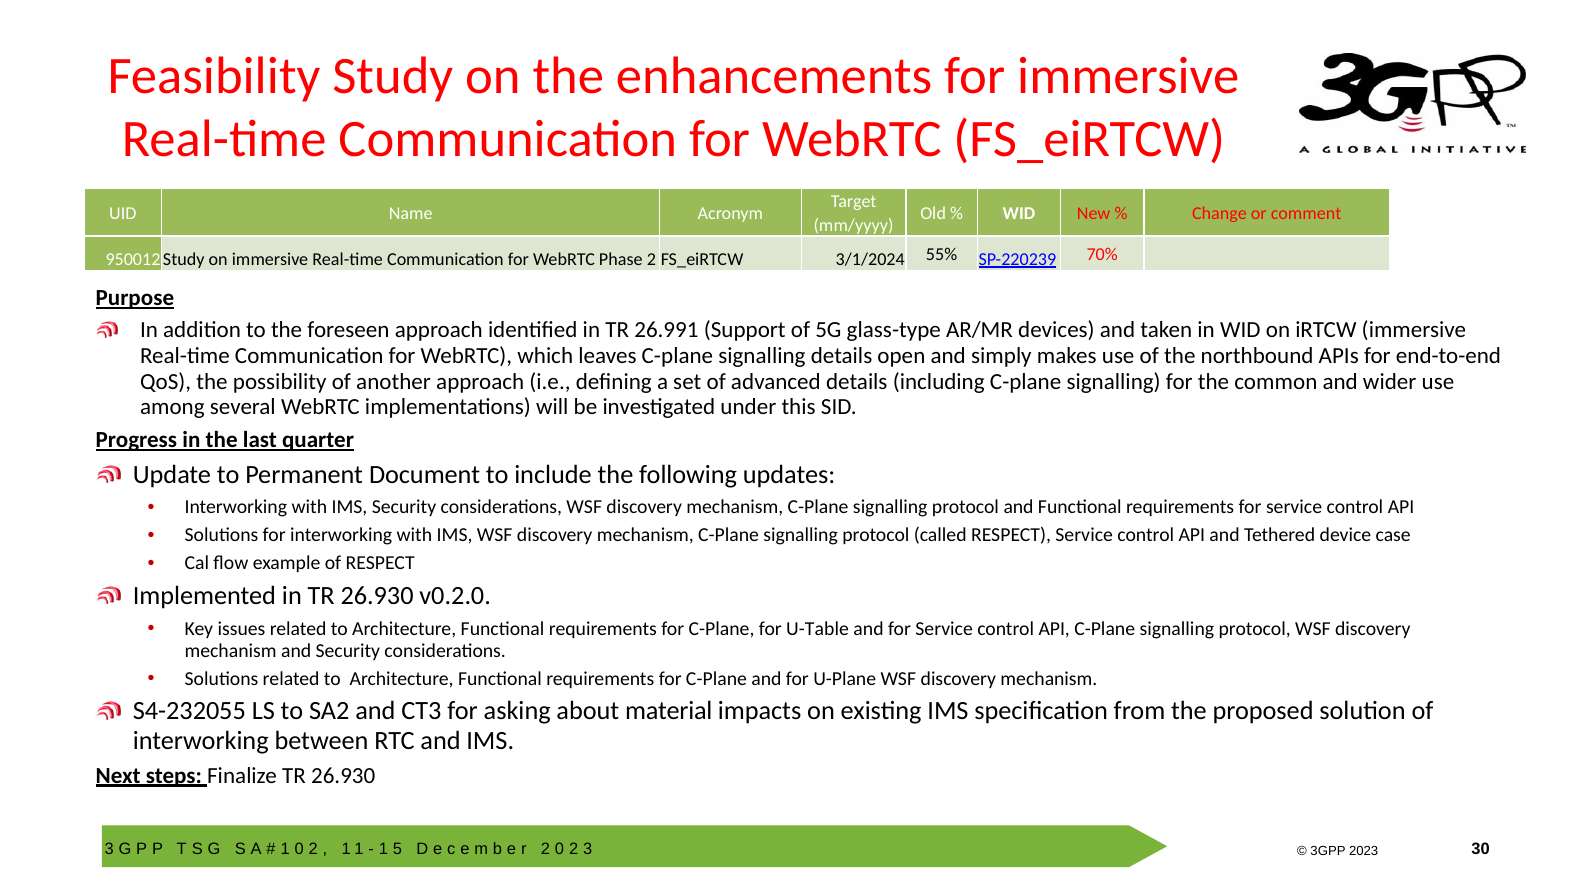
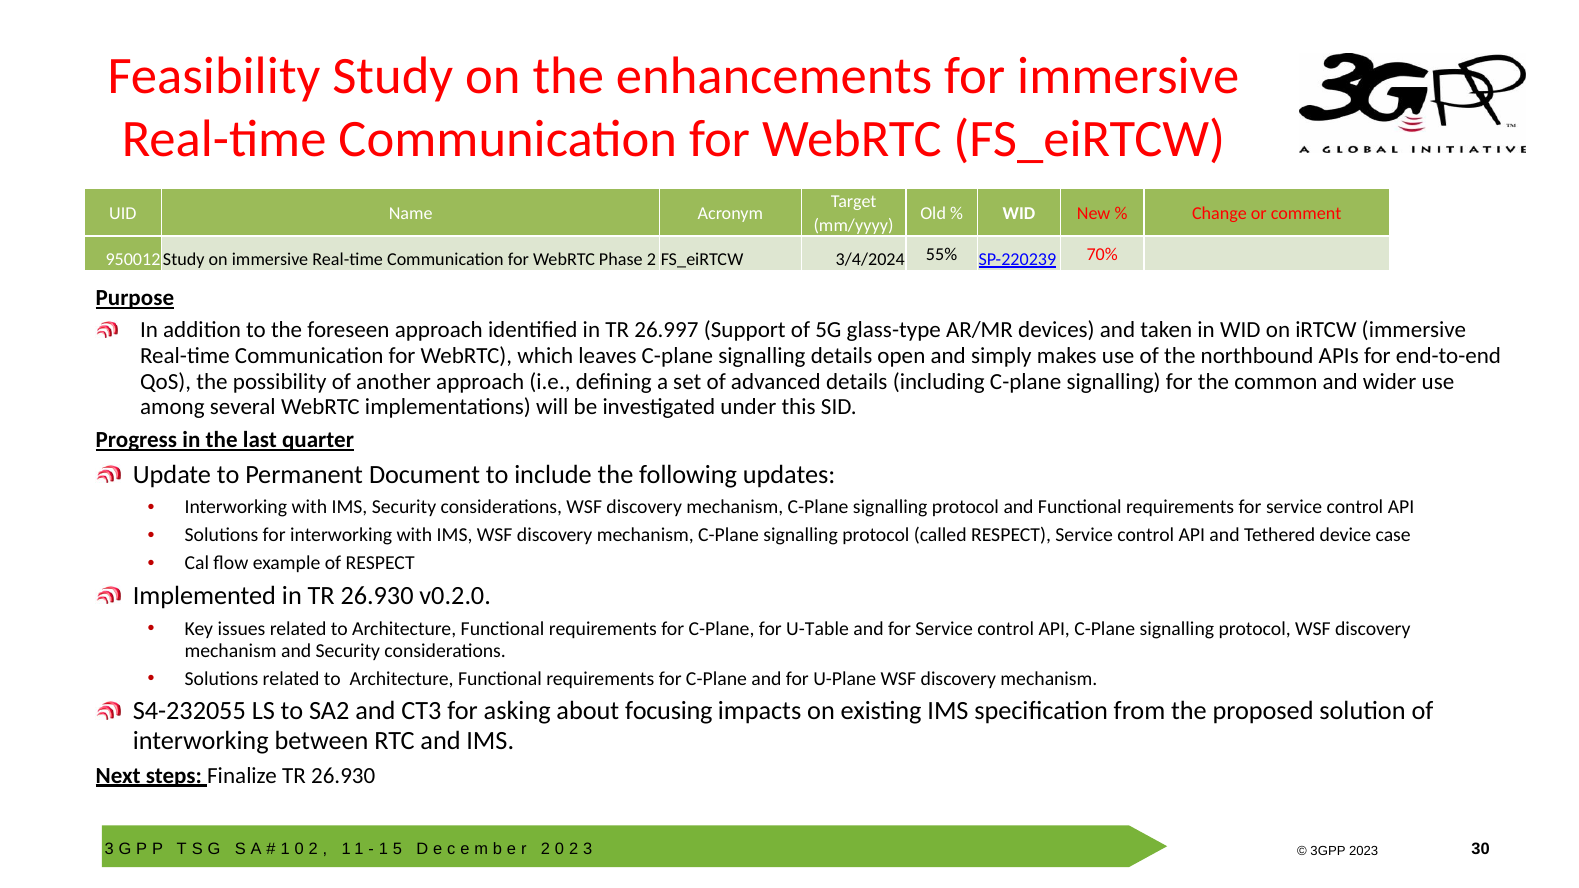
3/1/2024: 3/1/2024 -> 3/4/2024 (870, 260)
26.991: 26.991 -> 26.997 (666, 330)
material: material -> focusing (669, 711)
